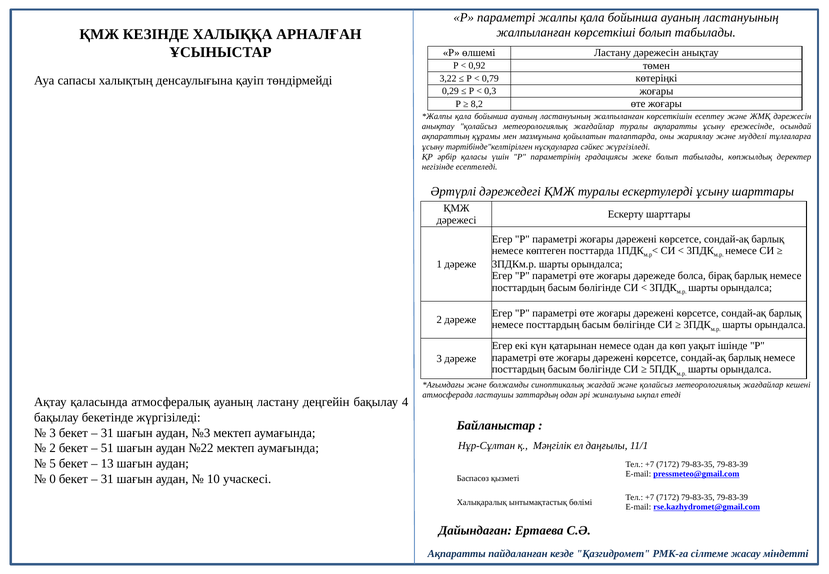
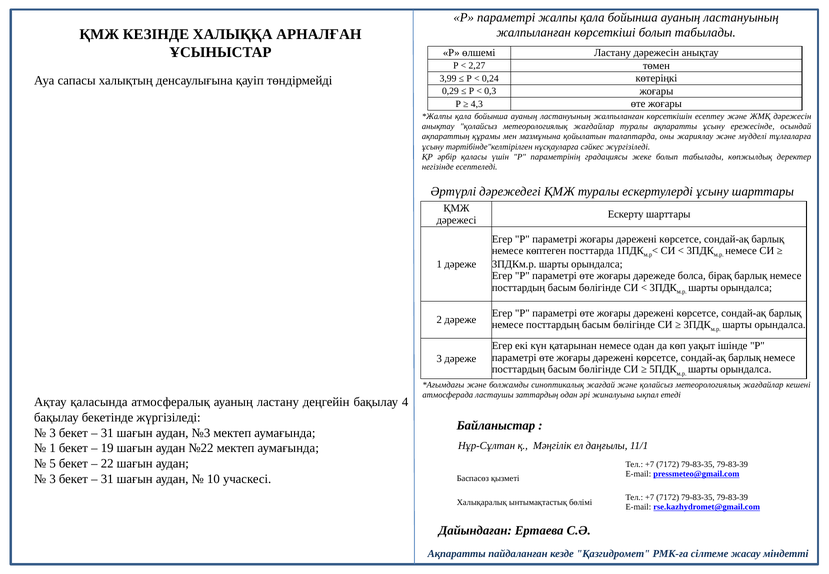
0,92: 0,92 -> 2,27 (477, 66)
3,22: 3,22 -> 3,99 (448, 78)
0,79: 0,79 -> 0,24 (490, 78)
8,2: 8,2 -> 4,3 (477, 104)
2: 2 -> 1 (53, 448)
51: 51 -> 19 (107, 448)
13: 13 -> 22 (107, 463)
0: 0 -> 3 (53, 479)
